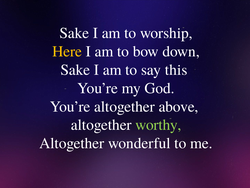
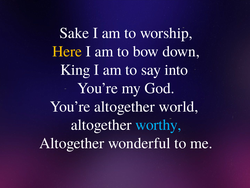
Sake: Sake -> King (75, 70)
this: this -> into (176, 70)
above: above -> world (178, 106)
worthy colour: light green -> light blue (158, 125)
